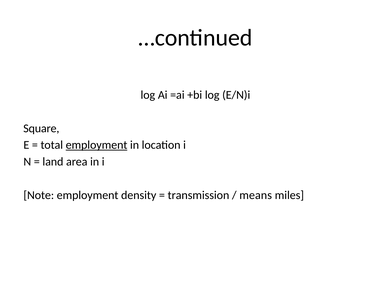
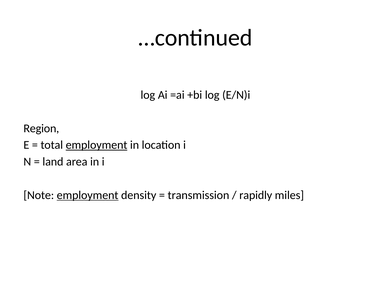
Square: Square -> Region (41, 128)
employment underline: none -> present (88, 195)
means: means -> rapidly (256, 195)
